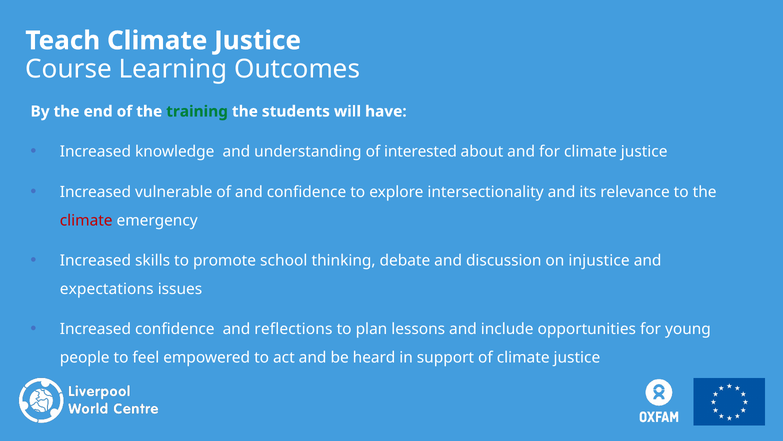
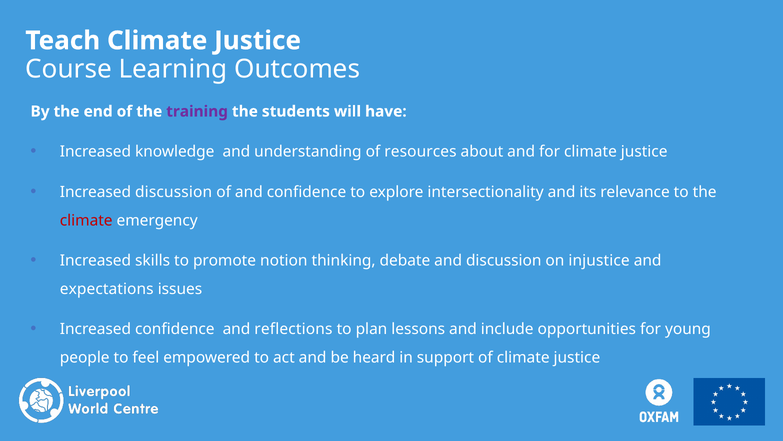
training colour: green -> purple (197, 111)
interested: interested -> resources (420, 152)
Increased vulnerable: vulnerable -> discussion (174, 192)
school: school -> notion (284, 260)
